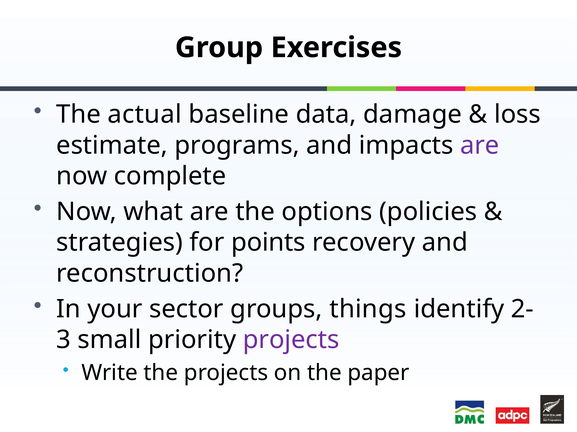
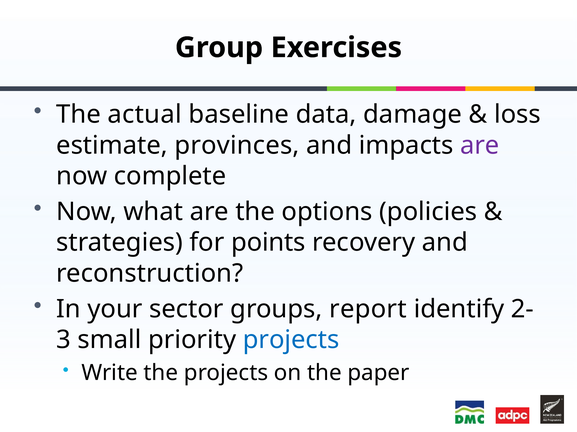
programs: programs -> provinces (237, 145)
things: things -> report (368, 310)
projects colour: purple -> blue (291, 340)
